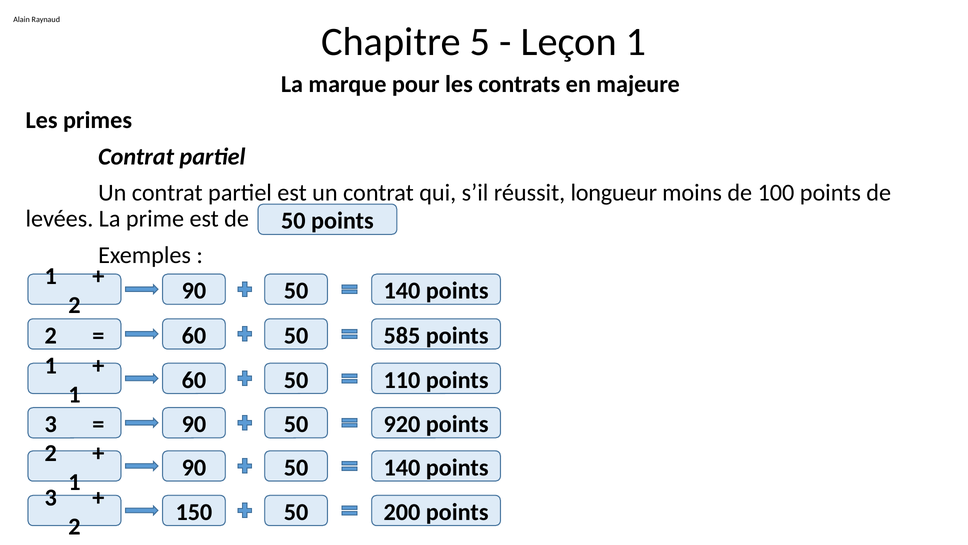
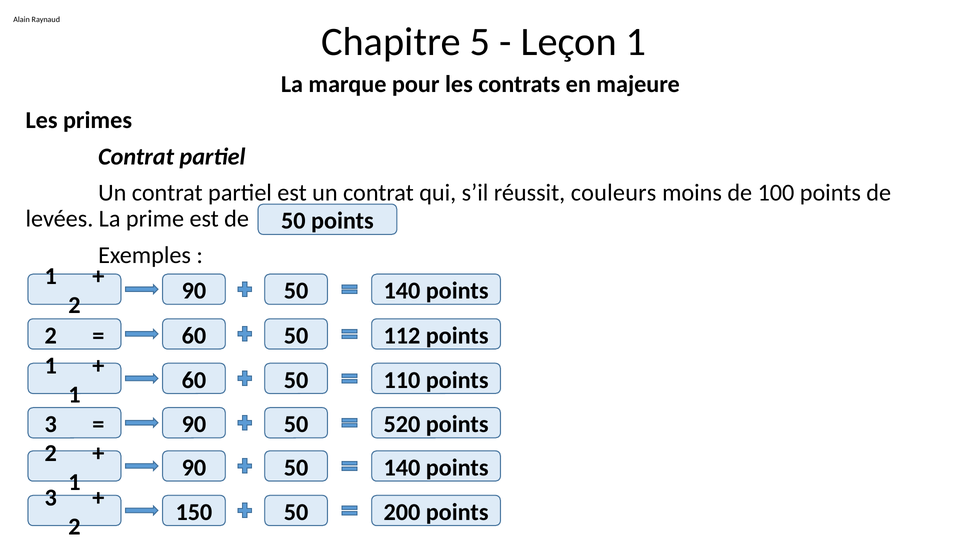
longueur: longueur -> couleurs (614, 193)
585: 585 -> 112 (402, 335)
920: 920 -> 520 (402, 424)
